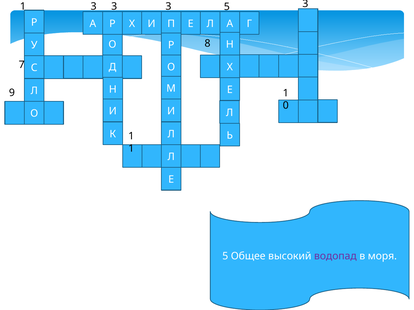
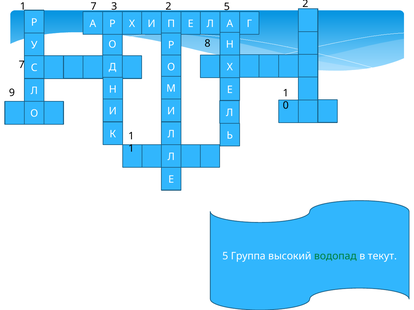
1 3: 3 -> 7 (94, 6)
3: 3 -> 2 (168, 6)
5 3: 3 -> 2 (305, 4)
Общее: Общее -> Группа (248, 256)
водопад colour: purple -> green (335, 256)
моря: моря -> текут (382, 256)
